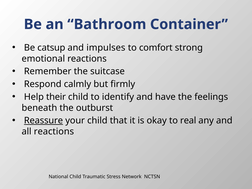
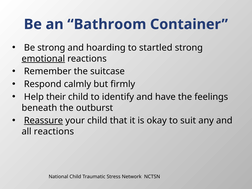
Be catsup: catsup -> strong (51, 48)
impulses: impulses -> hoarding (106, 48)
comfort: comfort -> startled (156, 48)
emotional underline: none -> present (43, 59)
real: real -> suit (188, 121)
